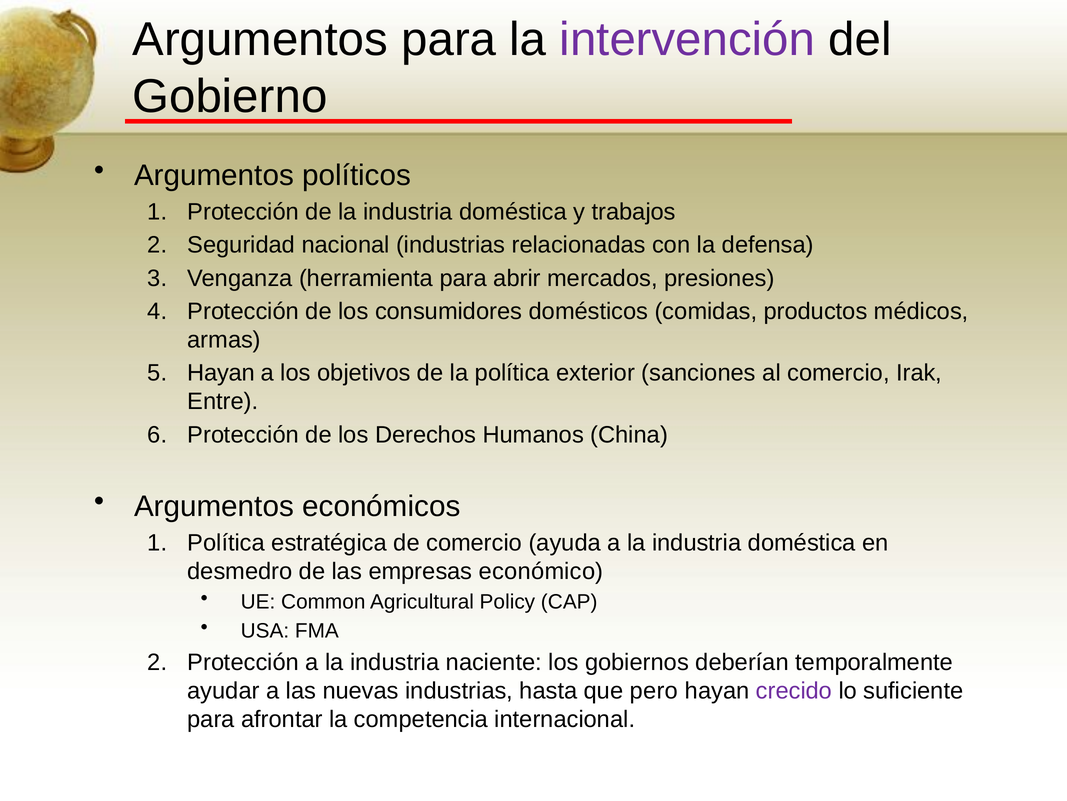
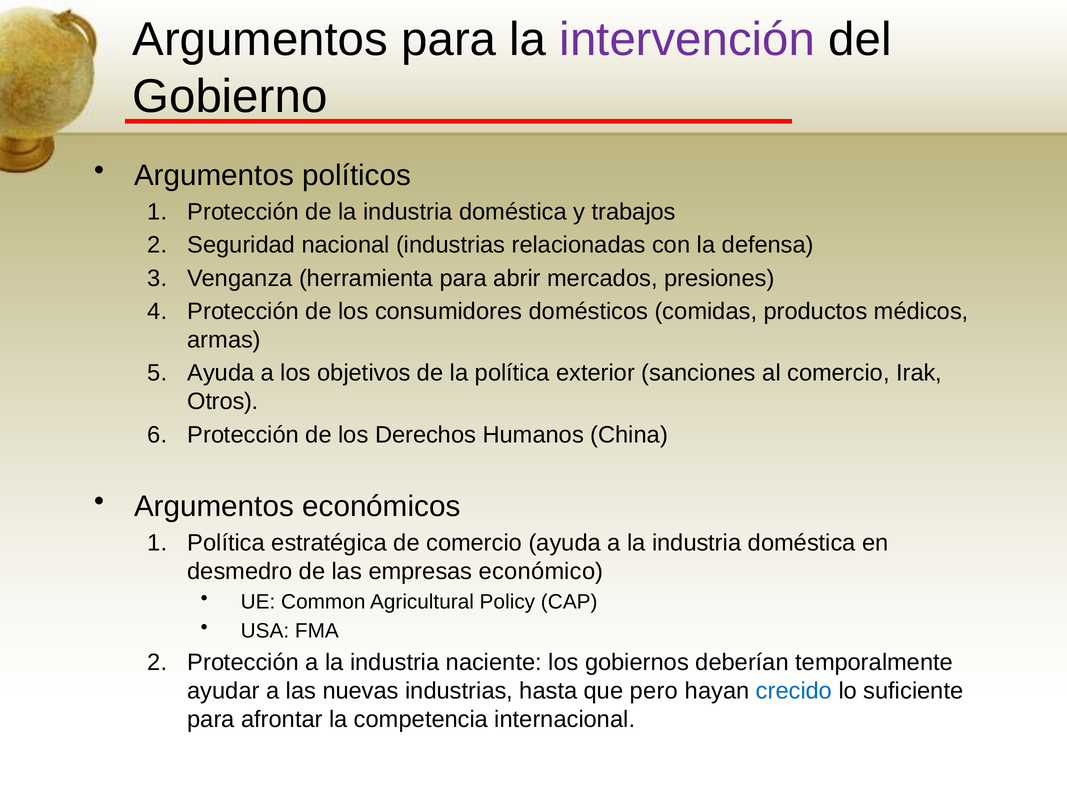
Hayan: Hayan -> Ayuda (221, 373)
Entre: Entre -> Otros (223, 401)
crecido colour: purple -> blue (794, 690)
